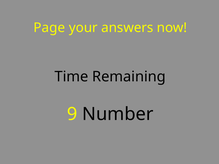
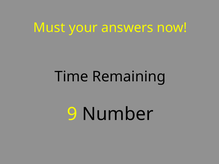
Page: Page -> Must (49, 28)
